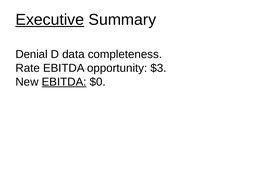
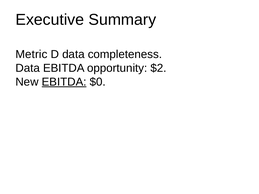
Executive underline: present -> none (50, 20)
Denial: Denial -> Metric (31, 54)
Rate: Rate -> Data (28, 68)
$3: $3 -> $2 (158, 68)
